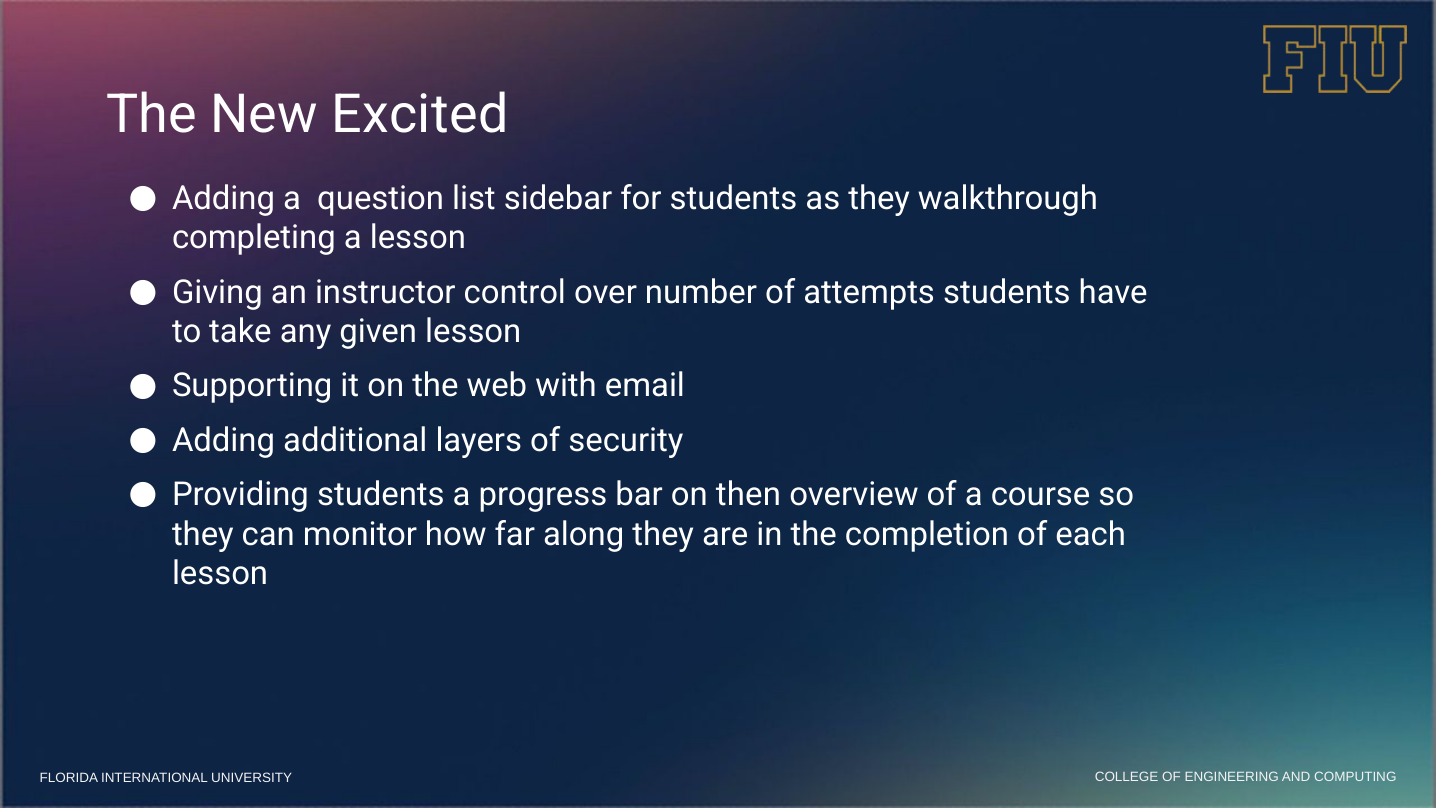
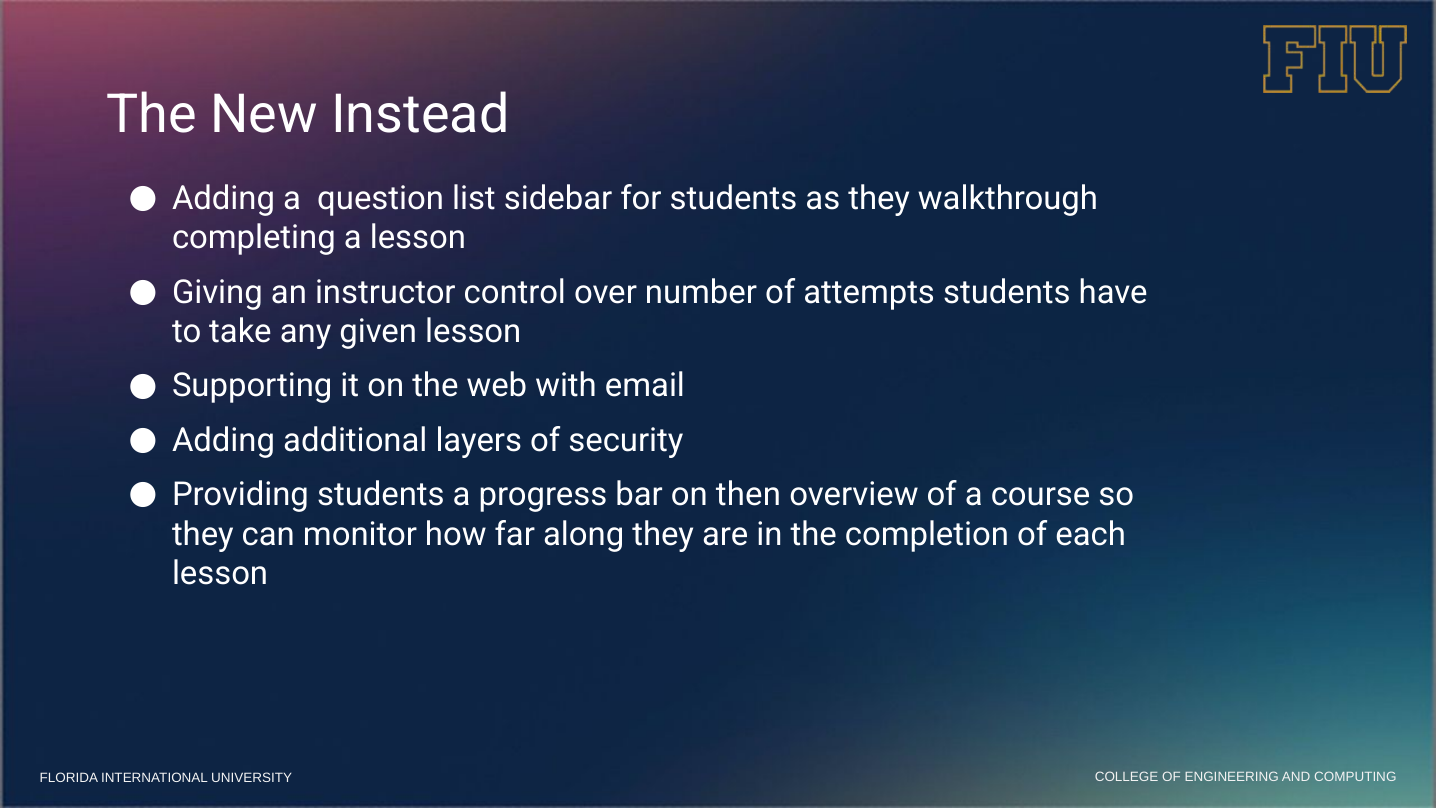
Excited: Excited -> Instead (420, 115)
